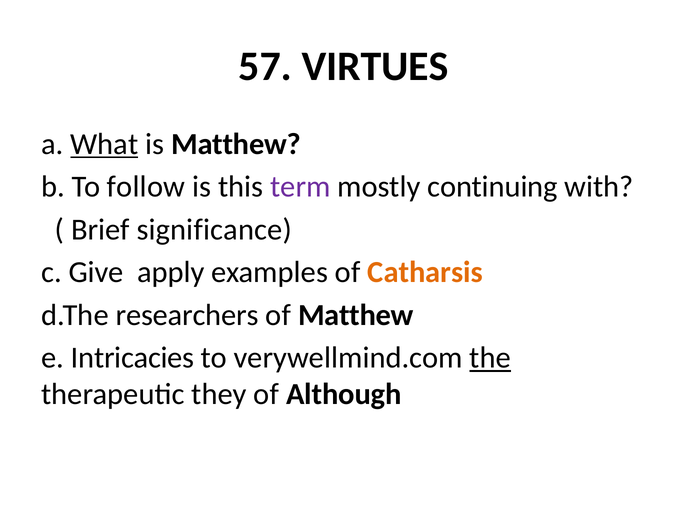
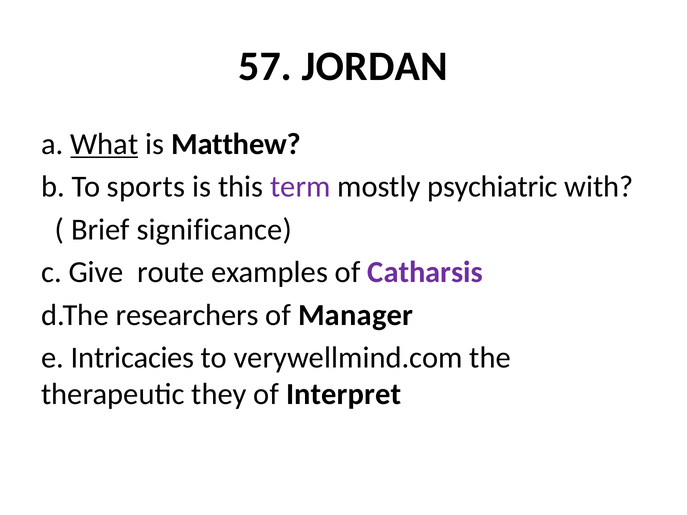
VIRTUES: VIRTUES -> JORDAN (375, 67)
follow: follow -> sports (146, 187)
continuing: continuing -> psychiatric (493, 187)
apply: apply -> route (171, 272)
Catharsis colour: orange -> purple (425, 272)
of Matthew: Matthew -> Manager (356, 315)
the underline: present -> none (490, 358)
Although: Although -> Interpret (344, 395)
